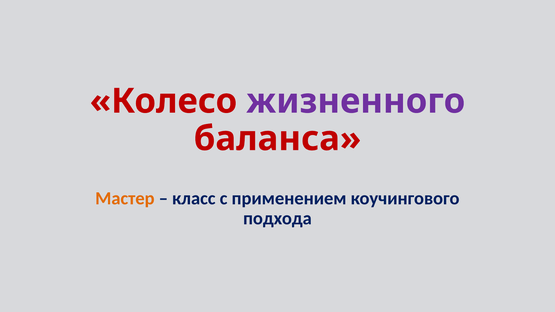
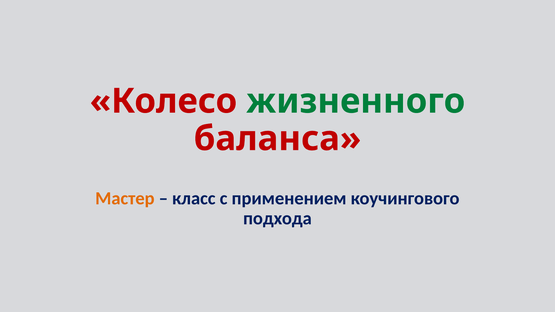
жизненного colour: purple -> green (356, 101)
